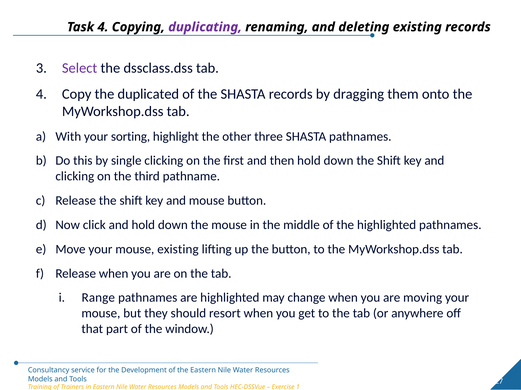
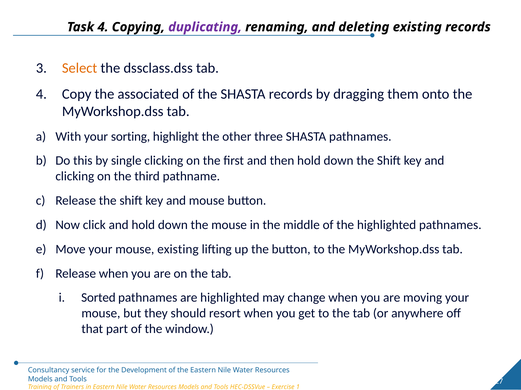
Select colour: purple -> orange (80, 68)
duplicated: duplicated -> associated (148, 94)
Range: Range -> Sorted (98, 298)
